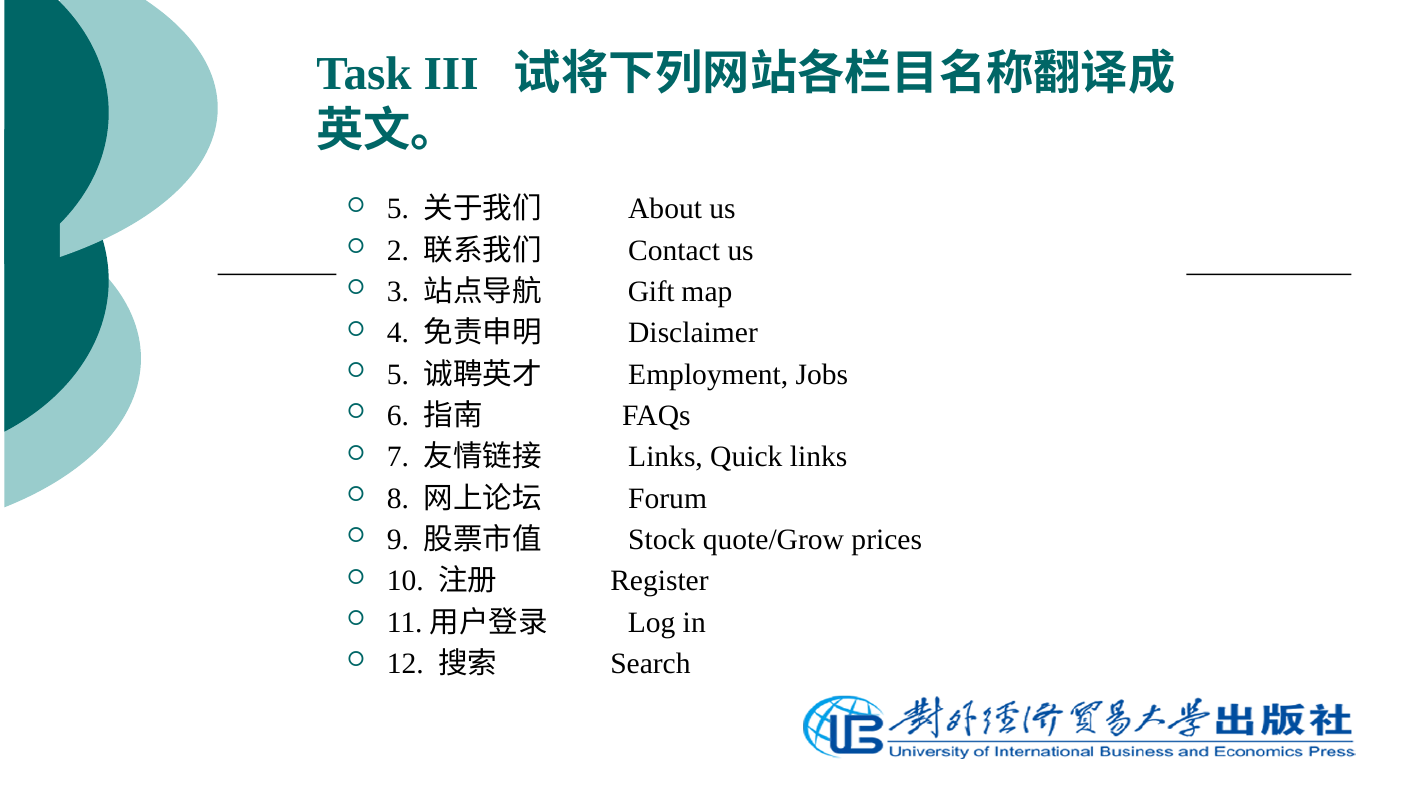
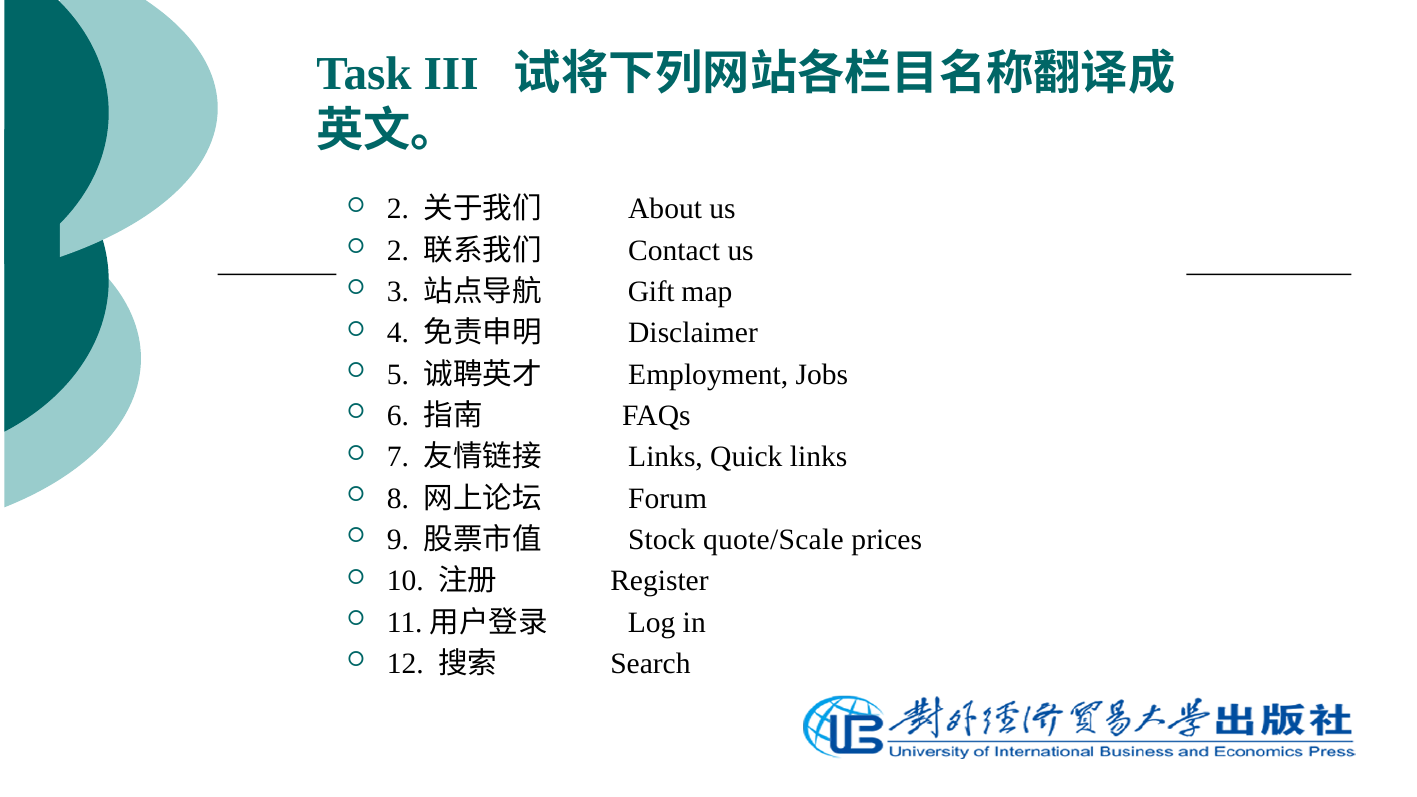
5: 5 -> 2 (398, 209)
quote/Grow: quote/Grow -> quote/Scale (773, 540)
